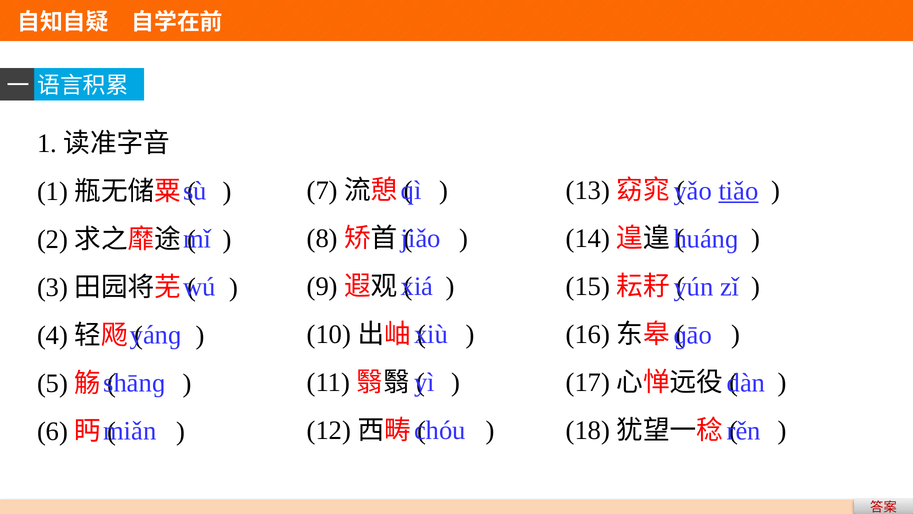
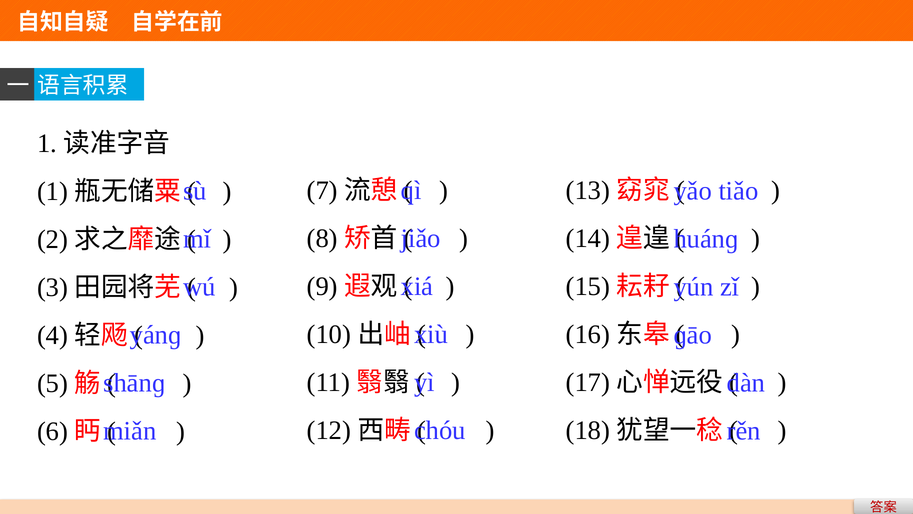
tiǎo underline: present -> none (738, 191)
